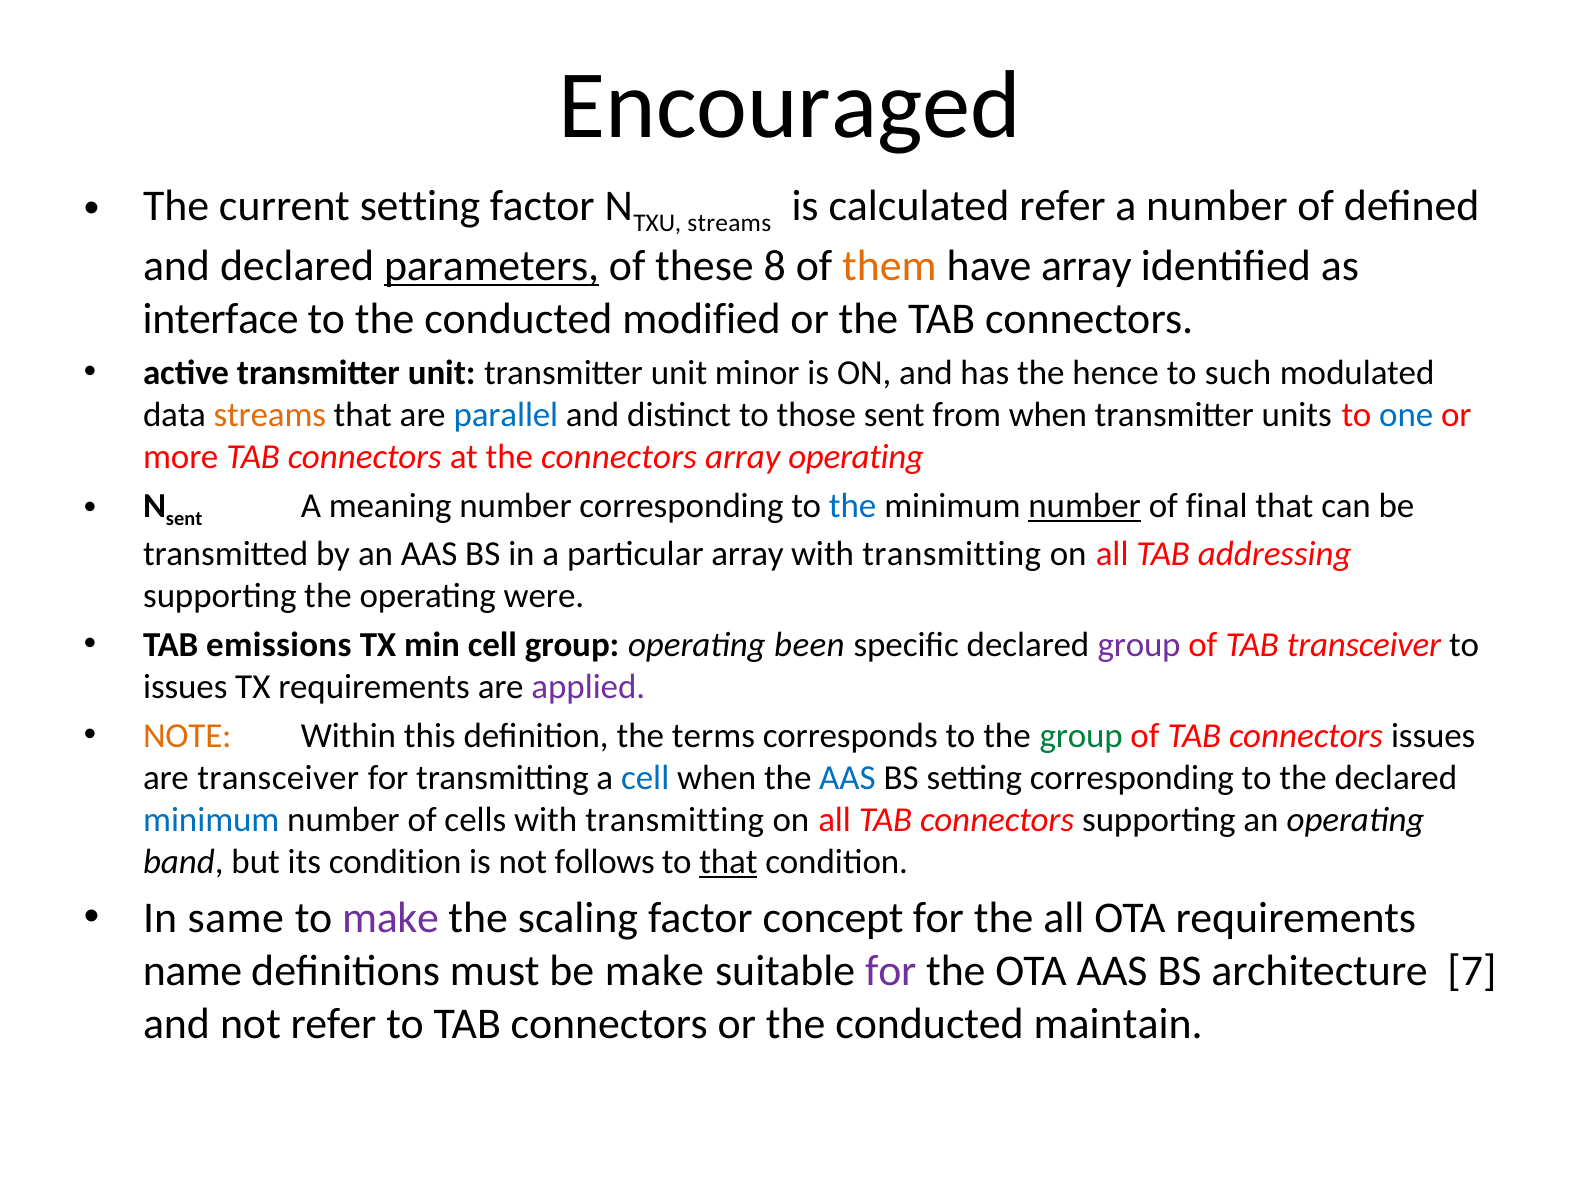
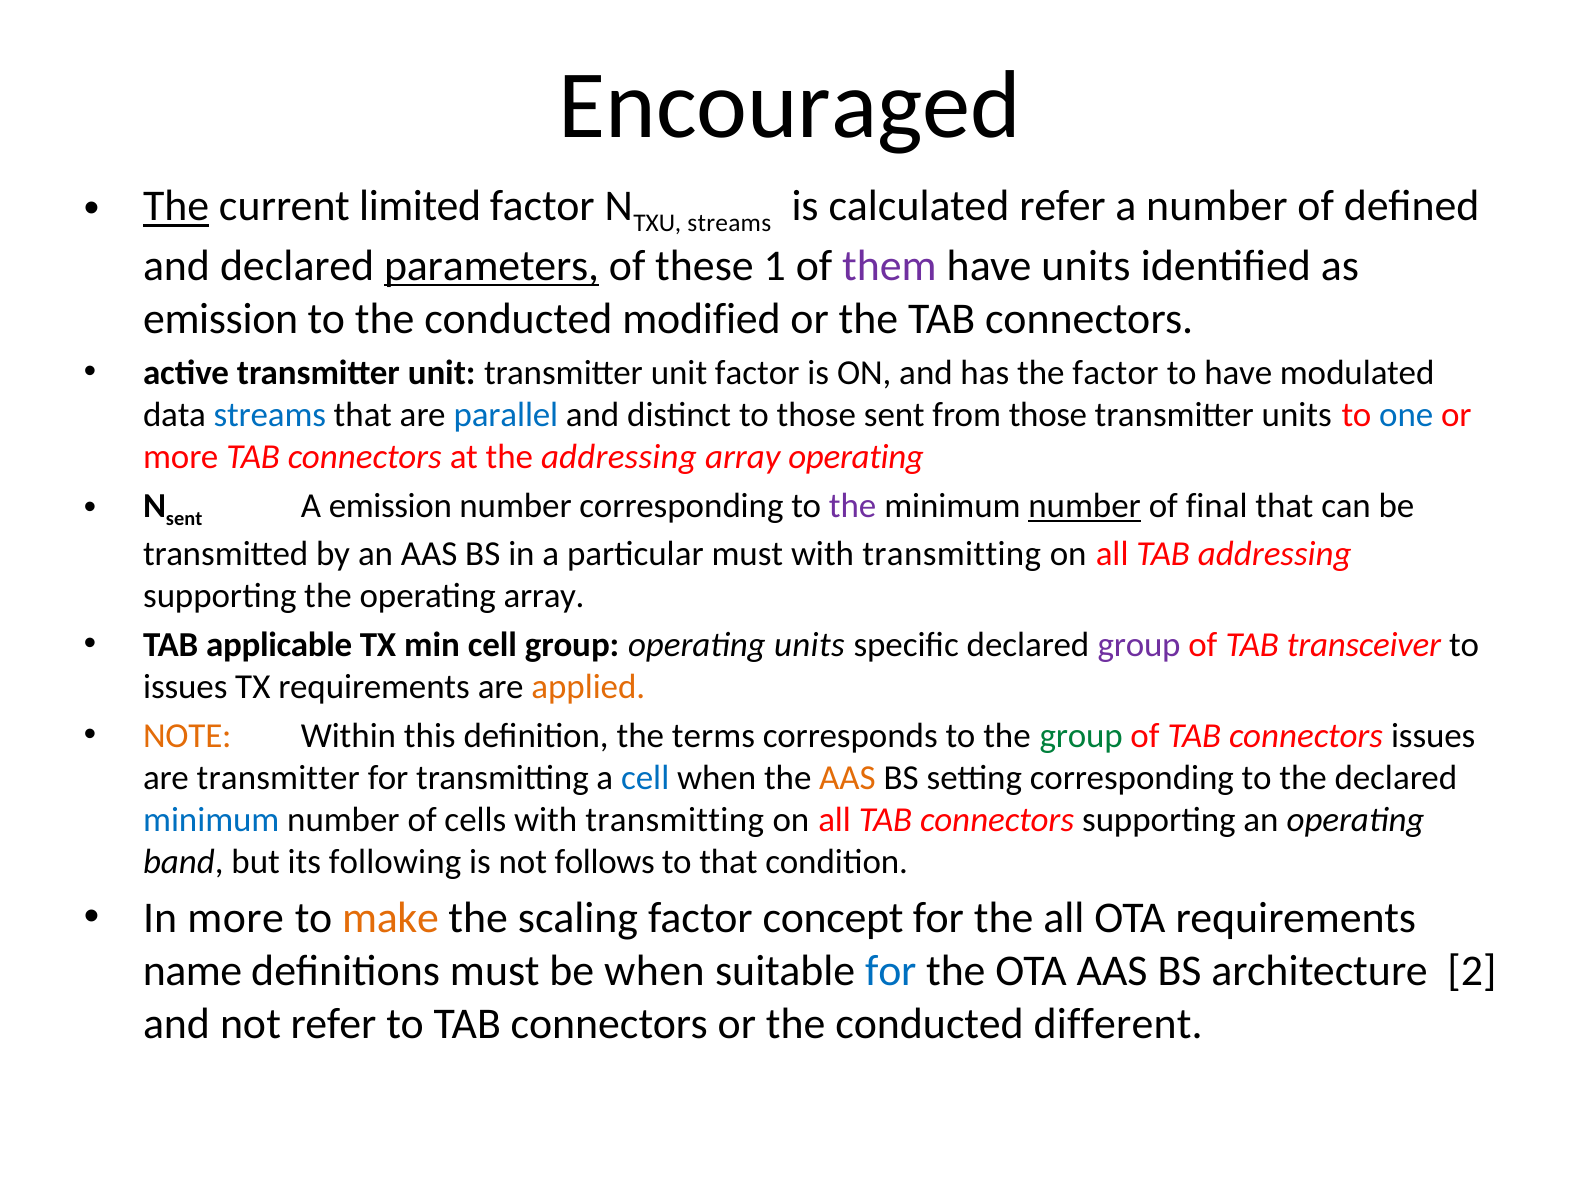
The underline: none -> present (176, 206)
current setting: setting -> limited (420, 206)
8: 8 -> 1 (775, 266)
them colour: orange -> purple (889, 266)
have array: array -> units (1086, 266)
interface: interface -> emission (221, 319)
unit minor: minor -> factor (757, 372)
the hence: hence -> factor (1115, 372)
to such: such -> have (1238, 372)
streams colour: orange -> blue (270, 414)
from when: when -> those (1048, 414)
the connectors: connectors -> addressing (619, 457)
A meaning: meaning -> emission (390, 506)
the colour: blue -> purple (853, 506)
particular array: array -> must (747, 553)
operating were: were -> array (544, 595)
emissions: emissions -> applicable (279, 644)
operating been: been -> units (809, 644)
applied colour: purple -> orange (588, 686)
are transceiver: transceiver -> transmitter (278, 778)
AAS colour: blue -> orange (847, 778)
its condition: condition -> following (395, 862)
that underline: present -> none (728, 862)
In same: same -> more (236, 918)
make colour: purple -> orange (390, 918)
be make: make -> when (654, 971)
for colour: purple -> blue (891, 971)
7: 7 -> 2 (1472, 971)
maintain: maintain -> different (1118, 1023)
